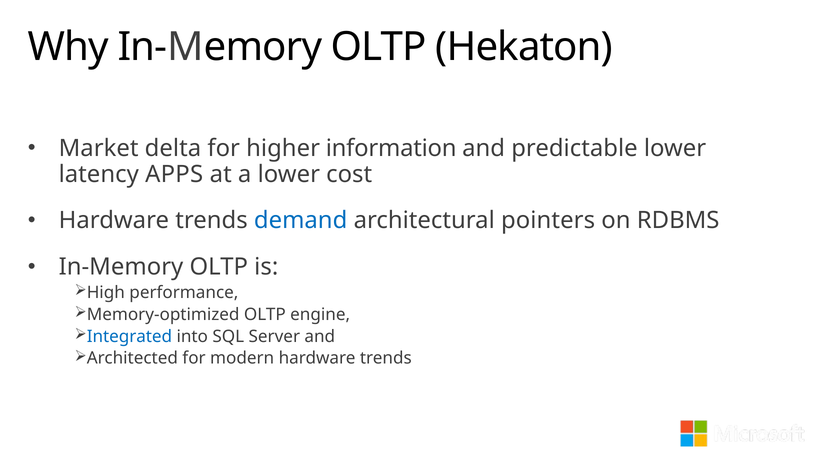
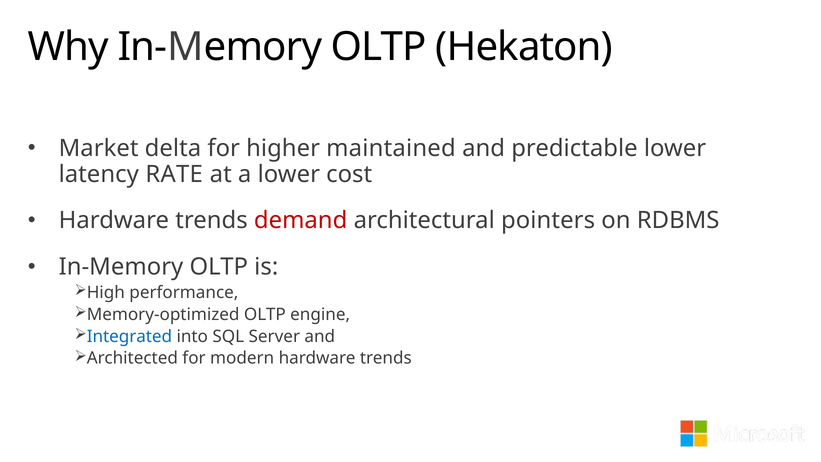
information: information -> maintained (391, 148)
APPS: APPS -> RATE (174, 174)
demand colour: blue -> red (301, 220)
